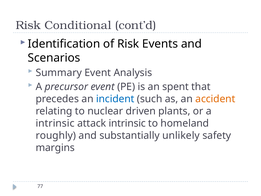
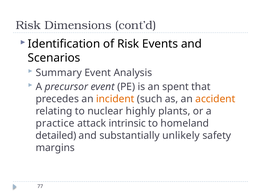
Conditional: Conditional -> Dimensions (78, 25)
incident colour: blue -> orange (115, 99)
driven: driven -> highly (141, 111)
intrinsic: intrinsic -> practice (55, 123)
roughly: roughly -> detailed (56, 135)
